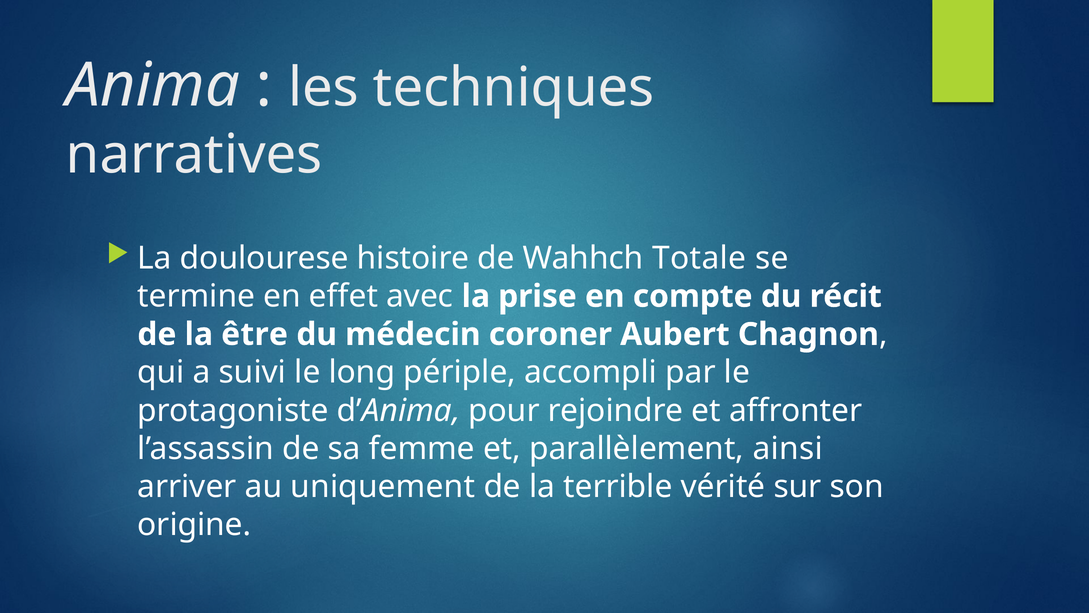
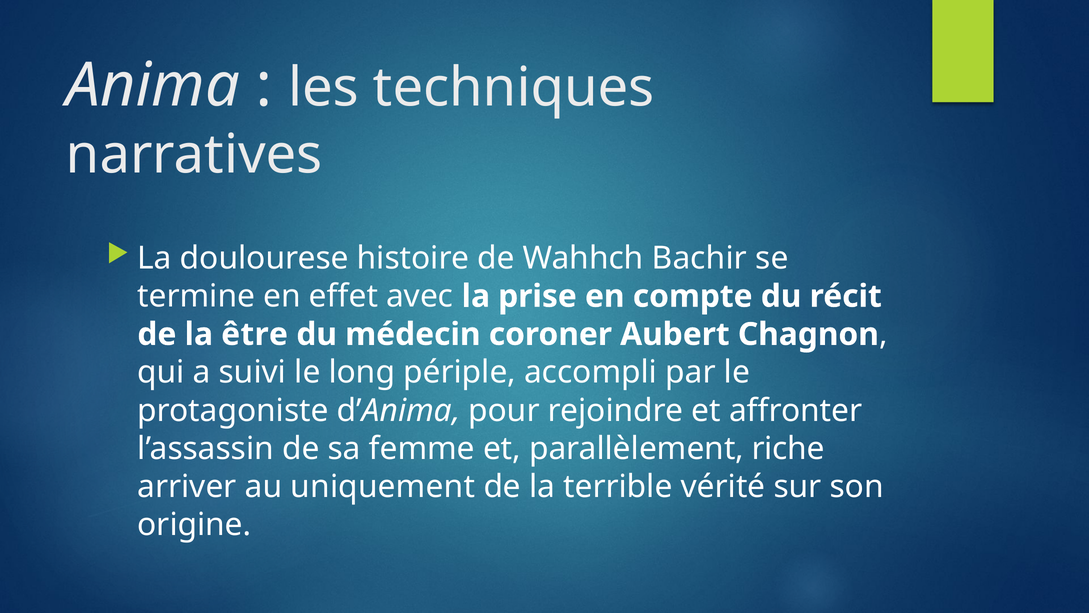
Totale: Totale -> Bachir (699, 258)
ainsi: ainsi -> riche (788, 448)
